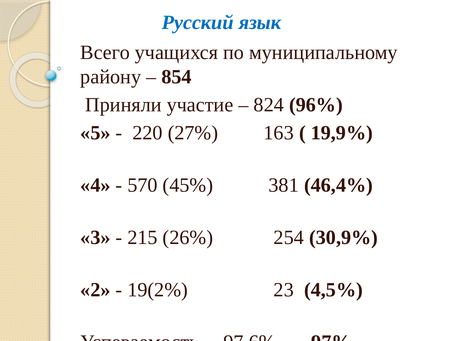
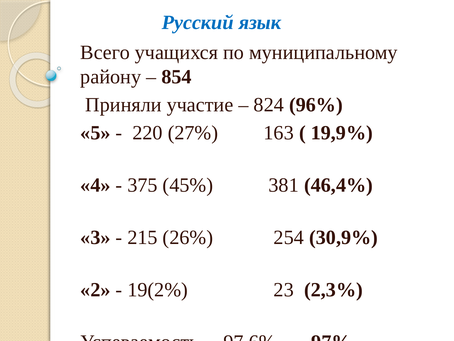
570: 570 -> 375 (142, 185)
4,5%: 4,5% -> 2,3% (334, 289)
